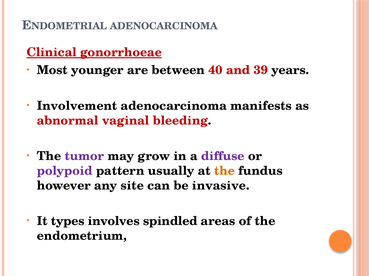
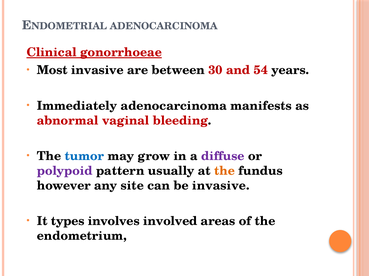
Most younger: younger -> invasive (97, 70)
40: 40 -> 30 (215, 70)
39: 39 -> 54 (261, 70)
Involvement: Involvement -> Immediately (77, 106)
tumor colour: purple -> blue (84, 156)
spindled: spindled -> involved (170, 222)
